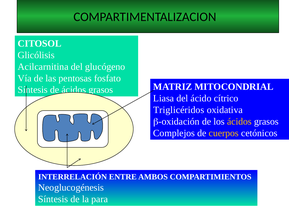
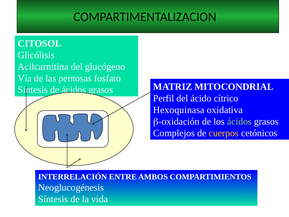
Liasa: Liasa -> Perfil (164, 98)
Triglicéridos: Triglicéridos -> Hexoquinasa (179, 110)
ácidos colour: yellow -> light green (239, 121)
para: para -> vida (100, 199)
